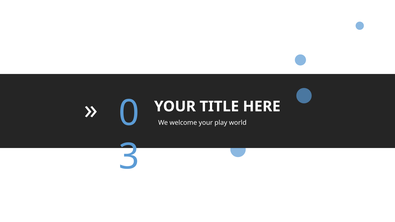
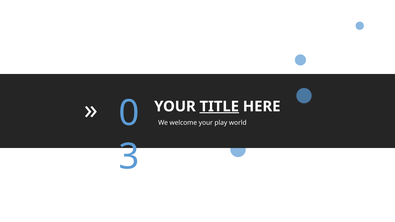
TITLE underline: none -> present (219, 107)
